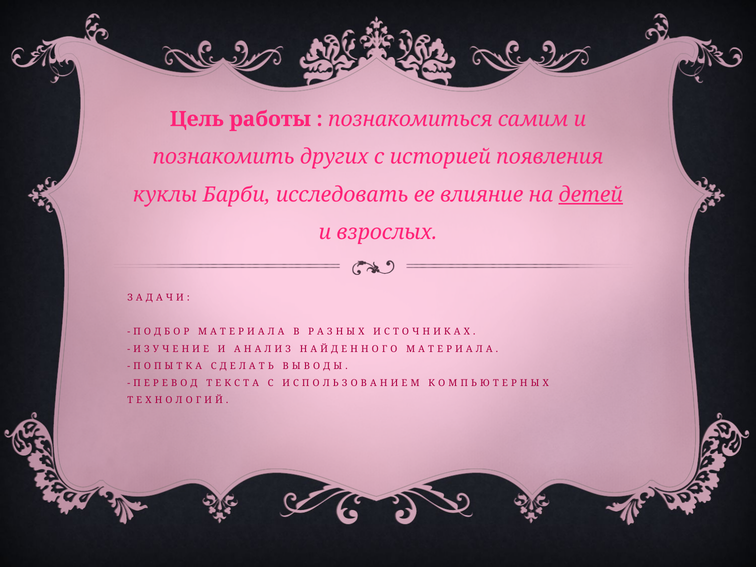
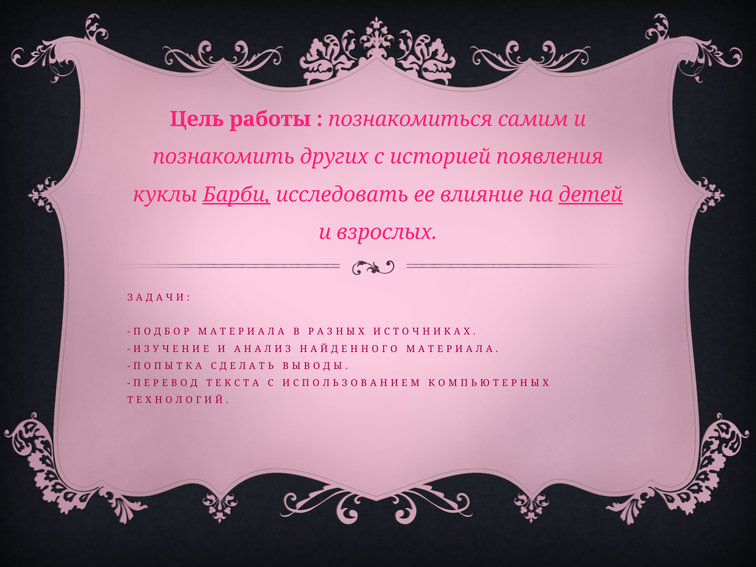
Барби underline: none -> present (236, 195)
